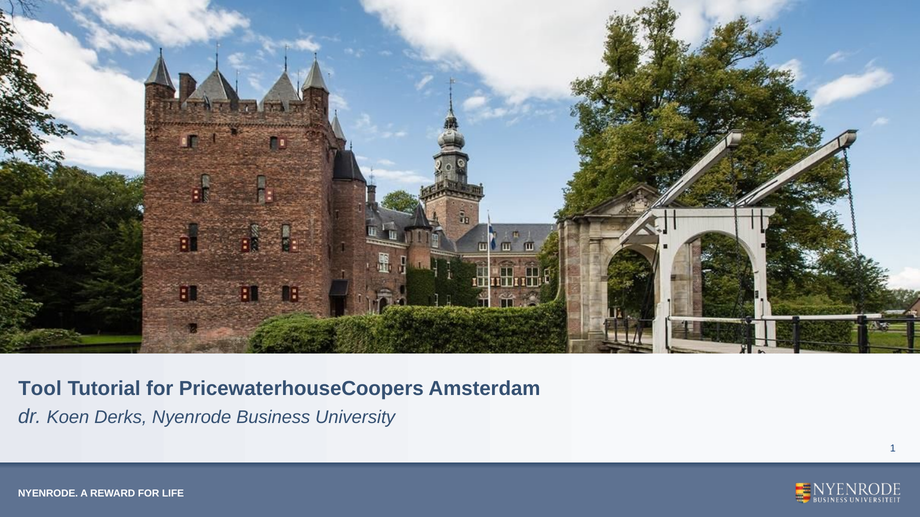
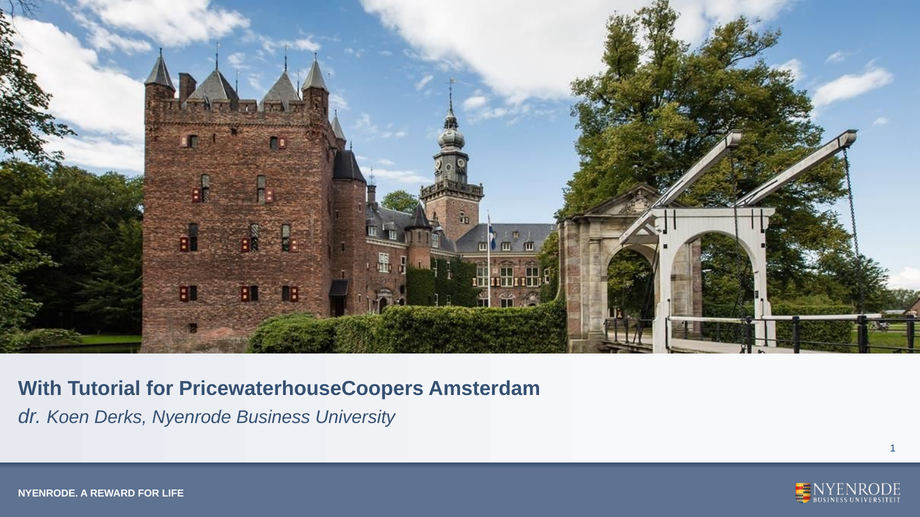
Tool: Tool -> With (40, 389)
